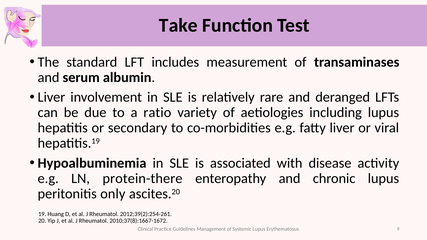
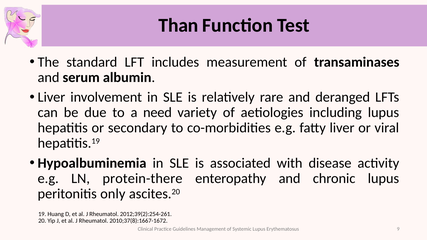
Take: Take -> Than (178, 25)
ratio: ratio -> need (157, 113)
